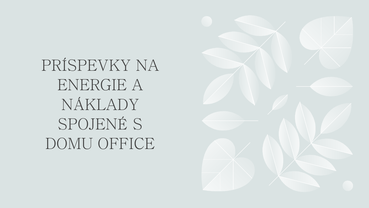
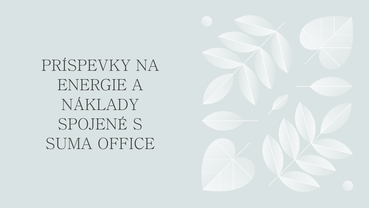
DOMU: DOMU -> SUMA (69, 144)
